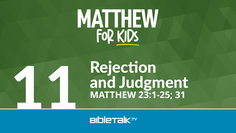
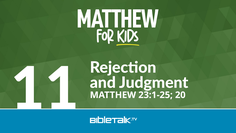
31: 31 -> 20 (180, 95)
